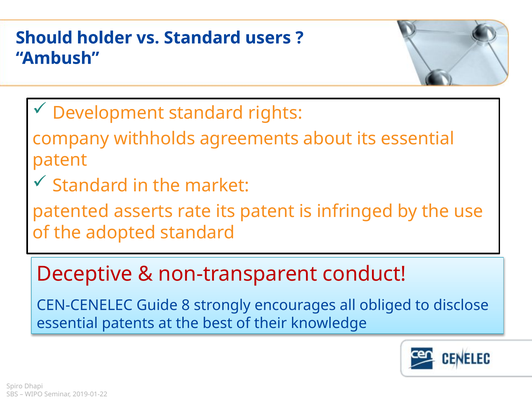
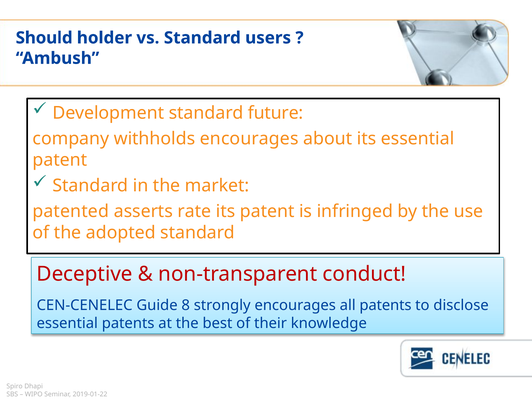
rights: rights -> future (276, 113)
withholds agreements: agreements -> encourages (249, 139)
all obliged: obliged -> patents (385, 305)
